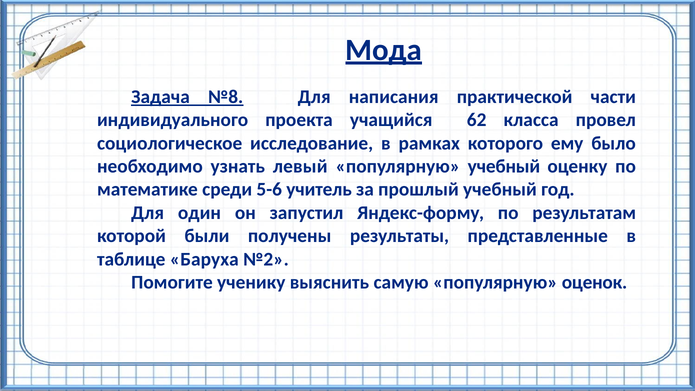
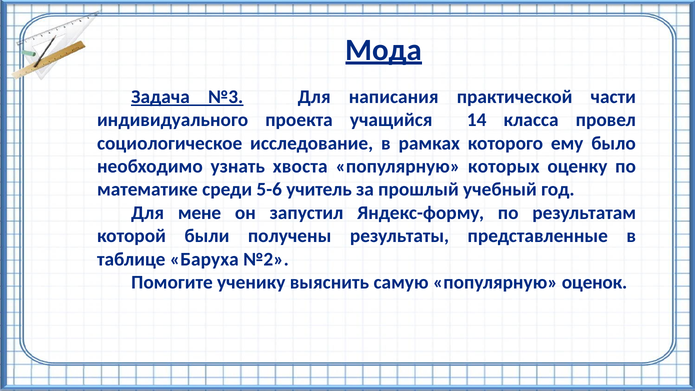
№8: №8 -> №3 (226, 97)
62: 62 -> 14 (477, 120)
левый: левый -> хвоста (300, 166)
популярную учебный: учебный -> которых (504, 166)
один: один -> мене (200, 213)
